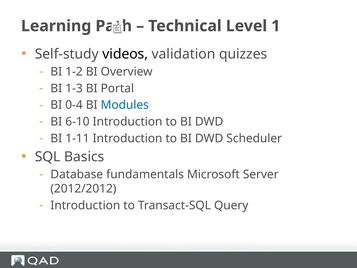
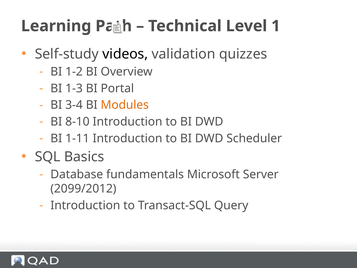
0-4: 0-4 -> 3-4 (74, 105)
Modules colour: blue -> orange (125, 105)
6-10: 6-10 -> 8-10 (77, 122)
2012/2012: 2012/2012 -> 2099/2012 (83, 189)
